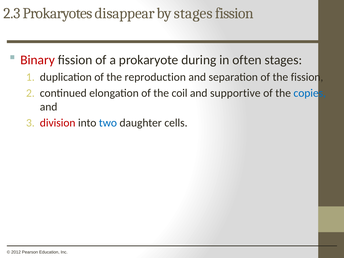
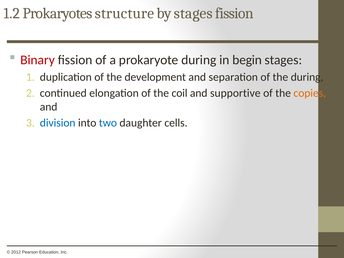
2.3: 2.3 -> 1.2 (12, 13)
disappear: disappear -> structure (125, 13)
often: often -> begin (247, 60)
reproduction: reproduction -> development (155, 77)
the fission: fission -> during (307, 77)
copies colour: blue -> orange (310, 93)
division colour: red -> blue (58, 123)
